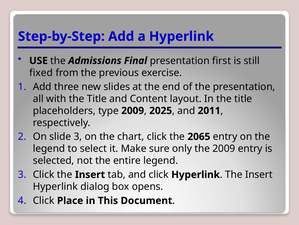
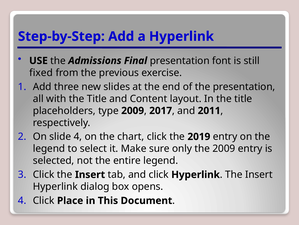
first: first -> font (222, 61)
2025: 2025 -> 2017 (161, 110)
slide 3: 3 -> 4 (78, 136)
2065: 2065 -> 2019 (199, 136)
